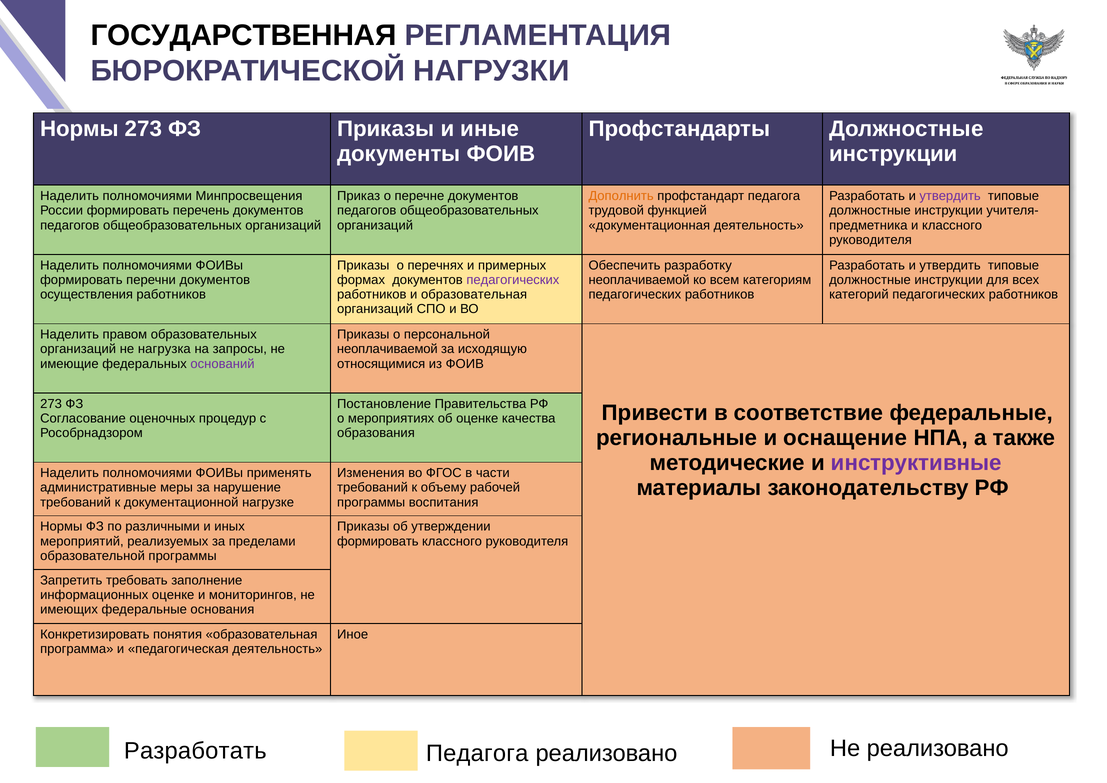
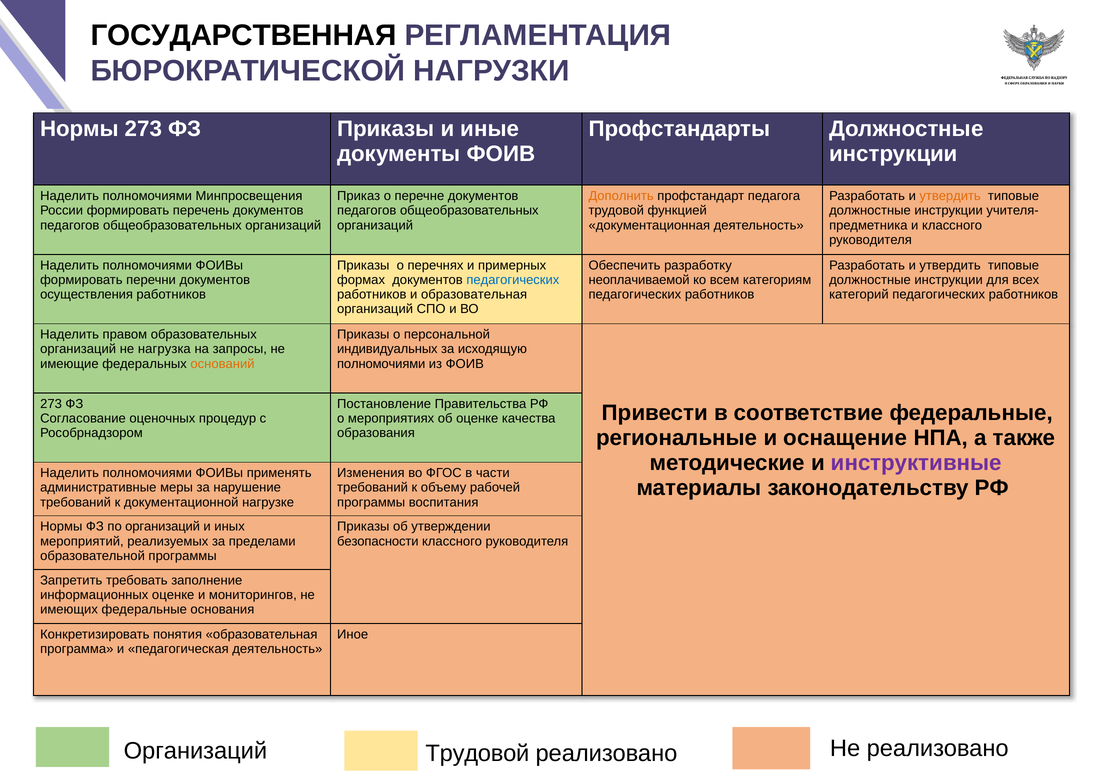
утвердить colour: purple -> orange (950, 196)
педагогических colour: purple -> blue (513, 280)
неоплачиваемой: неоплачиваемой -> индивидуальных (387, 349)
оснований colour: purple -> orange (223, 364)
относящимися: относящимися -> полномочиями (381, 364)
по различными: различными -> организаций (163, 527)
формировать: формировать -> безопасности (378, 541)
Разработать: Разработать -> Организаций (195, 751)
Педагога: Педагога -> Трудовой (477, 753)
